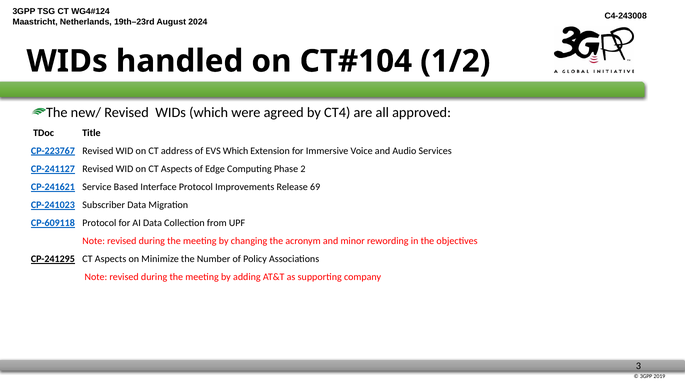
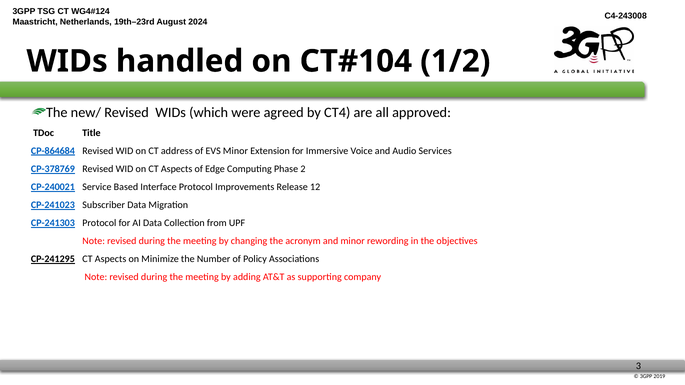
CP-223767: CP-223767 -> CP-864684 (53, 151)
EVS Which: Which -> Minor (236, 151)
CP-241127: CP-241127 -> CP-378769 (53, 169)
CP-241621: CP-241621 -> CP-240021 (53, 187)
69: 69 -> 12 (315, 187)
CP-609118: CP-609118 -> CP-241303 (53, 223)
